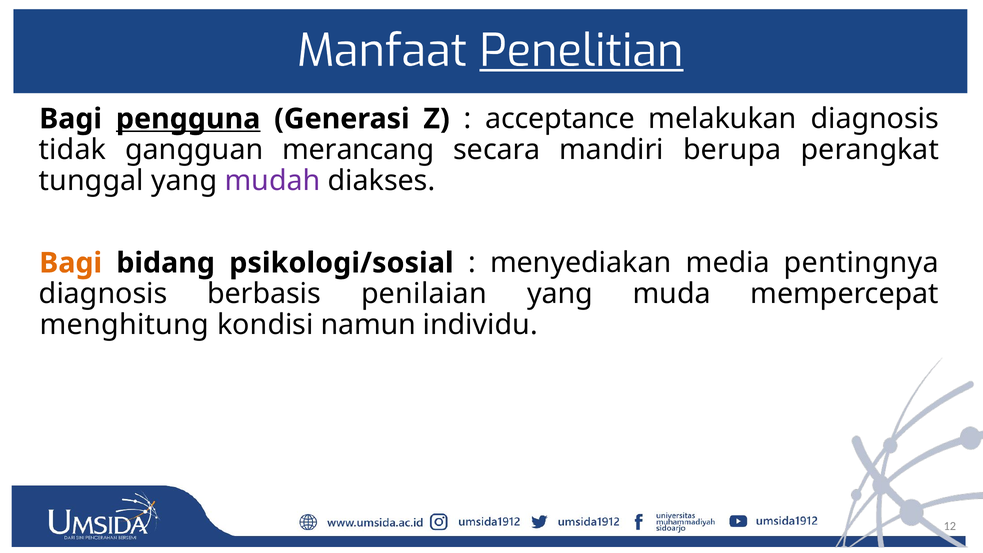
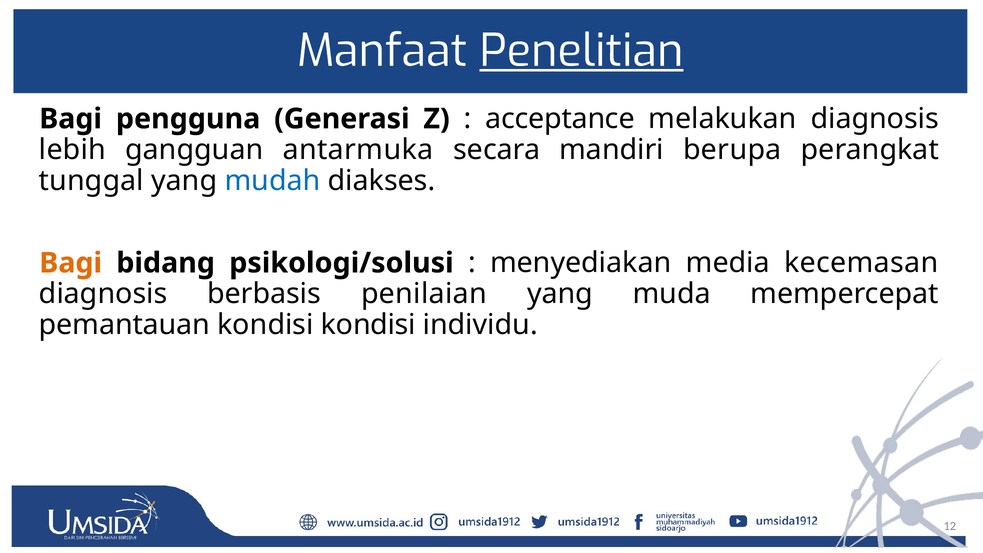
pengguna underline: present -> none (188, 119)
tidak: tidak -> lebih (73, 150)
merancang: merancang -> antarmuka (358, 150)
mudah colour: purple -> blue (273, 181)
psikologi/sosial: psikologi/sosial -> psikologi/solusi (341, 263)
pentingnya: pentingnya -> kecemasan (861, 263)
menghitung: menghitung -> pemantauan (124, 325)
kondisi namun: namun -> kondisi (368, 325)
